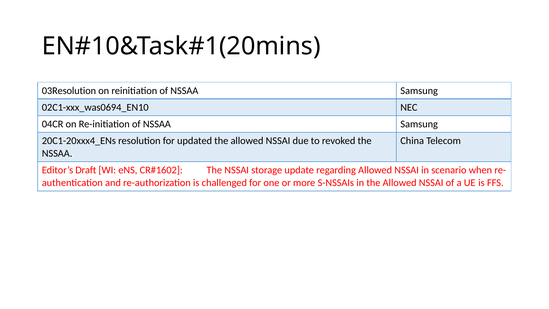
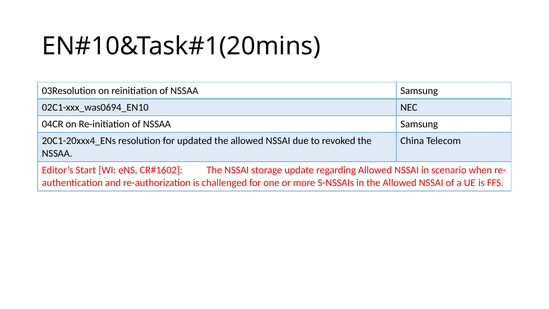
Draft: Draft -> Start (86, 170)
